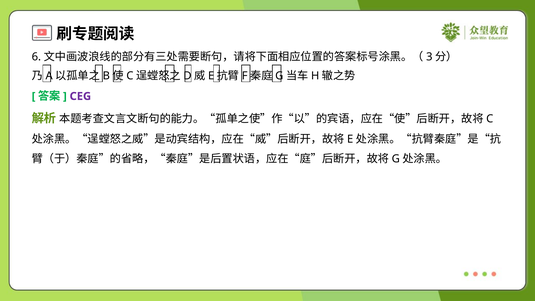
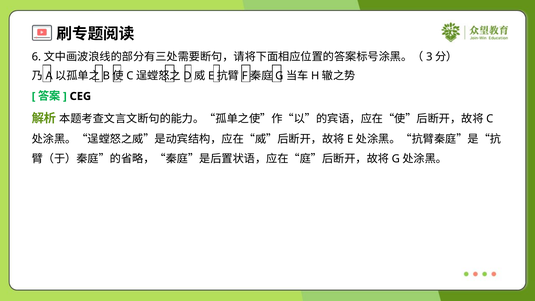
CEG colour: purple -> black (80, 96)
